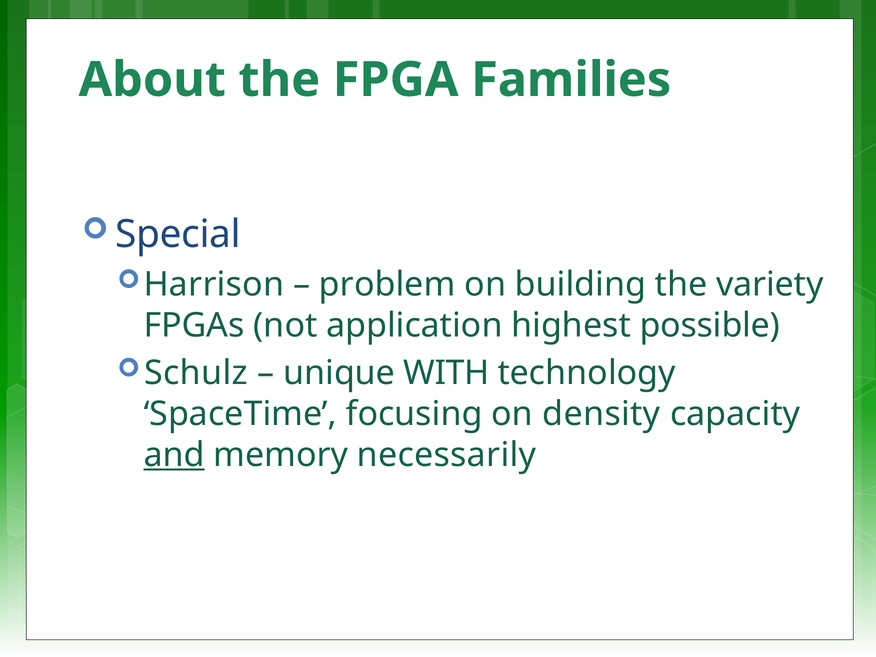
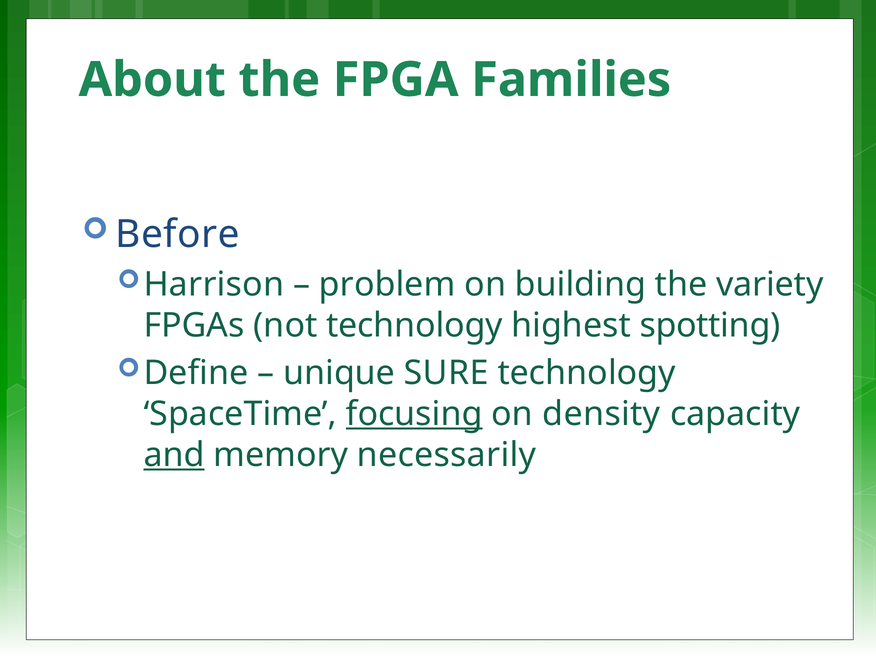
Special: Special -> Before (177, 234)
not application: application -> technology (414, 325)
possible: possible -> spotting (710, 325)
Schulz: Schulz -> Define (196, 373)
WITH: WITH -> SURE (446, 373)
focusing underline: none -> present (414, 414)
